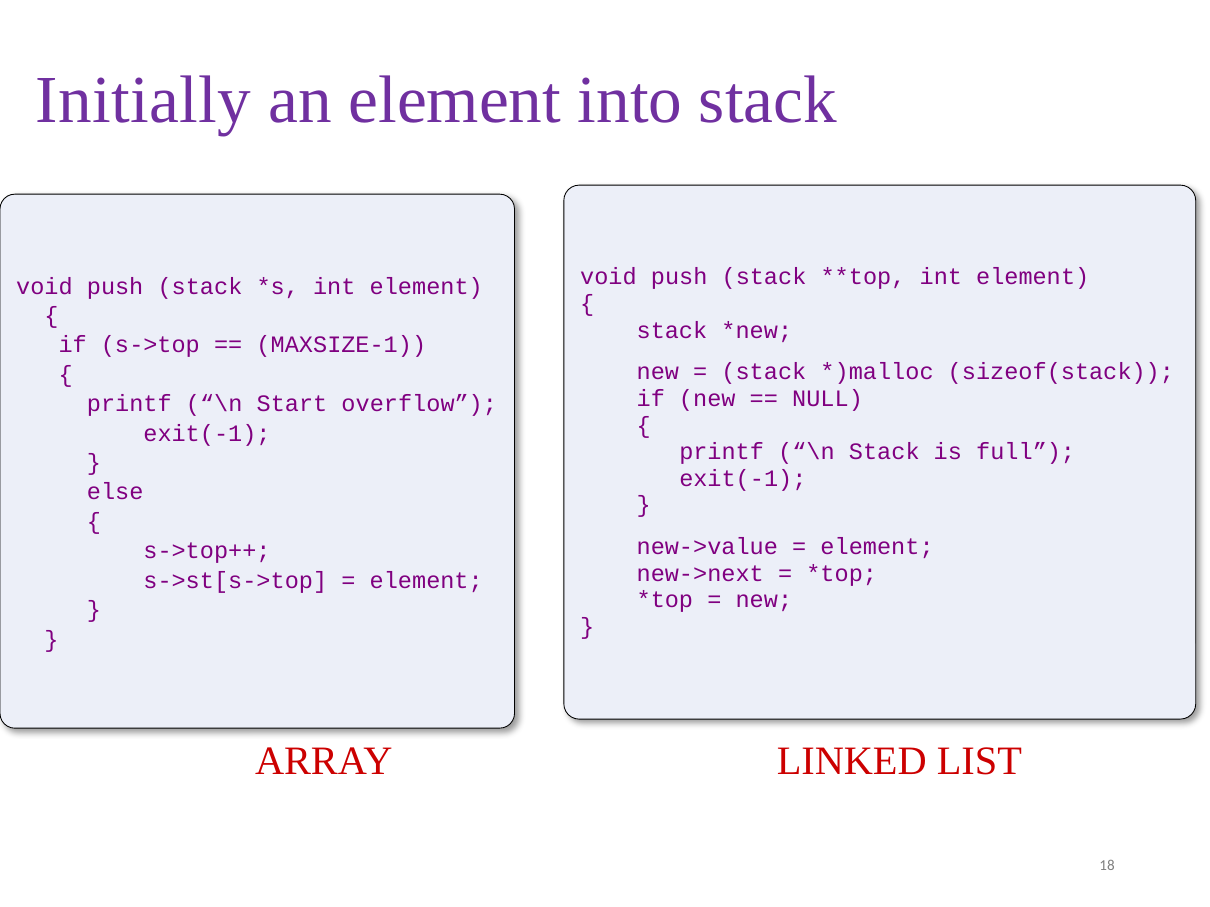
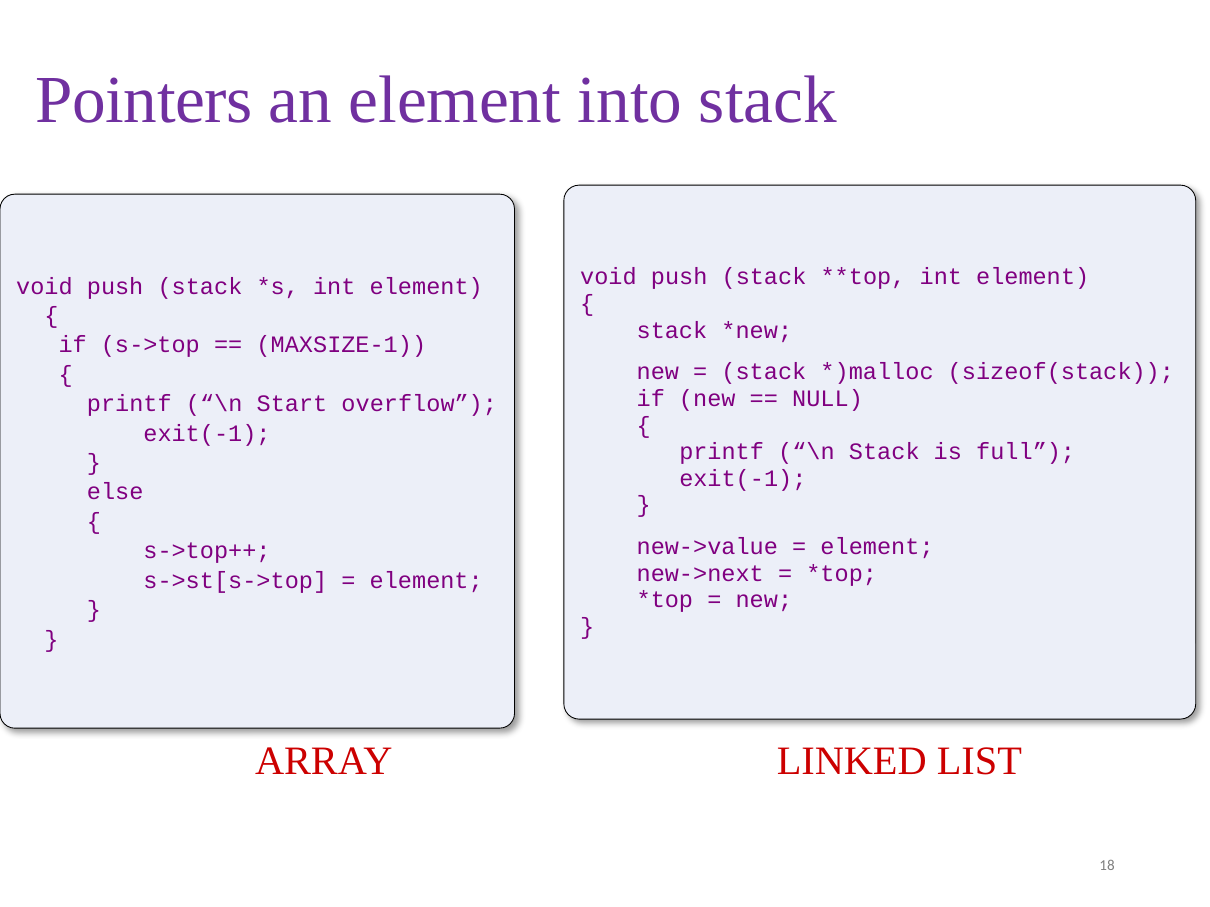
Initially: Initially -> Pointers (144, 100)
